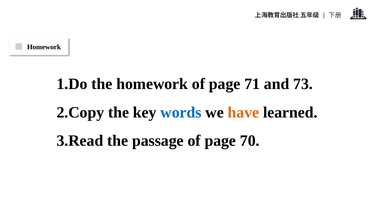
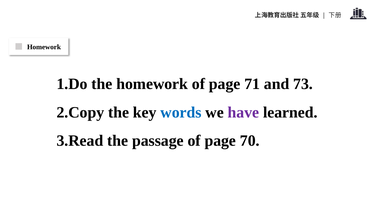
have colour: orange -> purple (243, 112)
